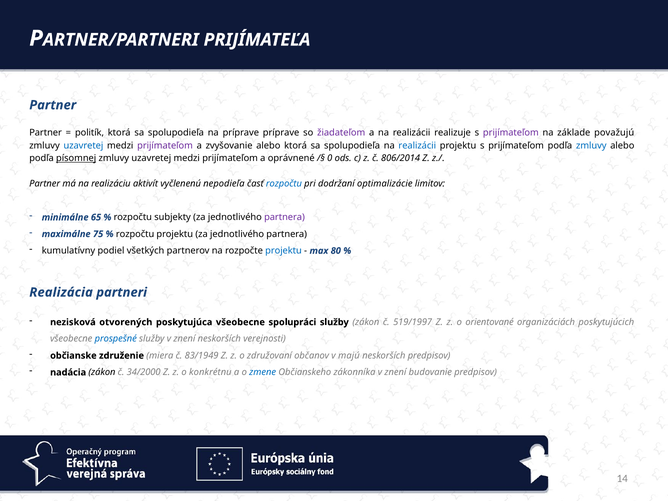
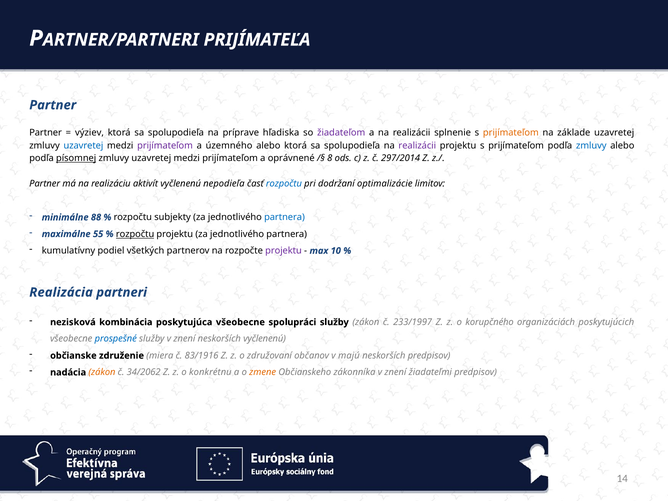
politík: politík -> výziev (89, 133)
príprave príprave: príprave -> hľadiska (281, 133)
realizuje: realizuje -> splnenie (453, 133)
prijímateľom colour: purple -> orange (511, 133)
základe považujú: považujú -> uzavretej (614, 133)
zvyšovanie: zvyšovanie -> územného (229, 145)
realizácii colour: blue -> purple (417, 145)
0: 0 -> 8 (330, 158)
806/2014: 806/2014 -> 297/2014 (401, 158)
65: 65 -> 88 (96, 217)
partnera colour: purple -> blue (284, 217)
75: 75 -> 55 (98, 234)
rozpočtu underline: none -> present (135, 234)
projektu colour: blue -> purple (283, 251)
80: 80 -> 10 (336, 251)
otvorených: otvorených -> kombinácia (126, 322)
519/1997: 519/1997 -> 233/1997 (413, 322)
orientované: orientované -> korupčného (490, 322)
neskorších verejnosti: verejnosti -> vyčlenenú (265, 339)
83/1949: 83/1949 -> 83/1916 (202, 356)
zákon colour: black -> orange (102, 372)
34/2000: 34/2000 -> 34/2062 (144, 372)
zmene colour: blue -> orange (263, 372)
budovanie: budovanie -> žiadateľmi (430, 372)
